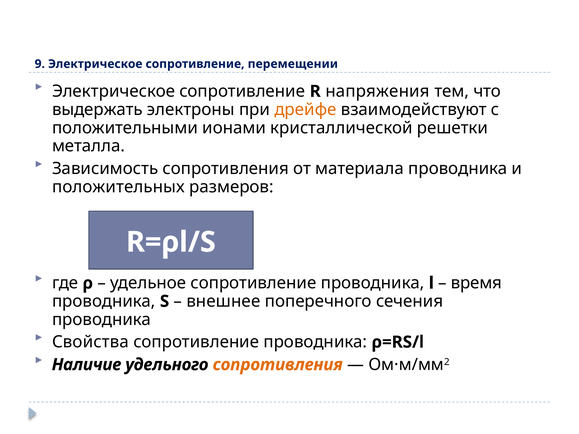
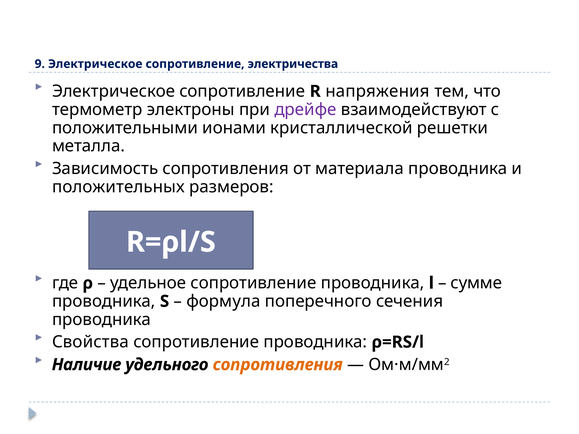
перемещении: перемещении -> электричества (293, 64)
выдержать: выдержать -> термометр (97, 110)
дрейфе colour: orange -> purple (305, 110)
время: время -> сумме (476, 283)
внешнее: внешнее -> формула (223, 301)
